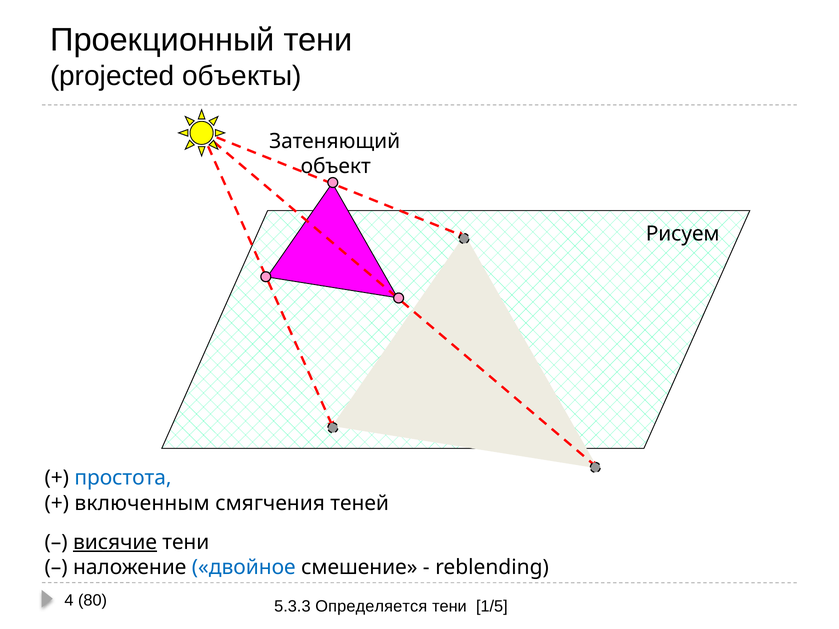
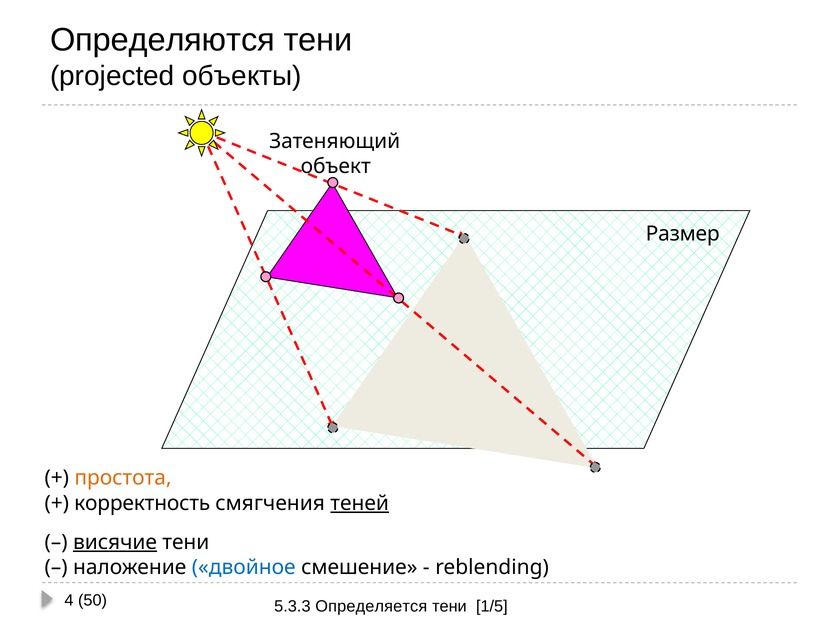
Проекционный: Проекционный -> Определяются (163, 40)
Рисуем: Рисуем -> Размер (683, 234)
простота colour: blue -> orange (123, 478)
включенным: включенным -> корректность (142, 503)
теней underline: none -> present (360, 503)
80: 80 -> 50 (93, 601)
